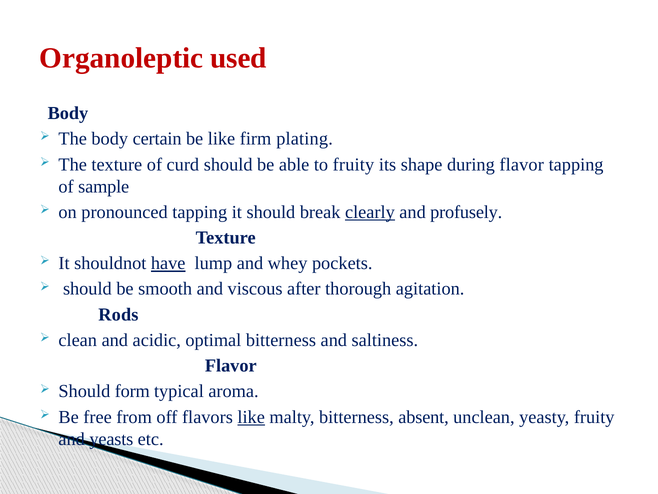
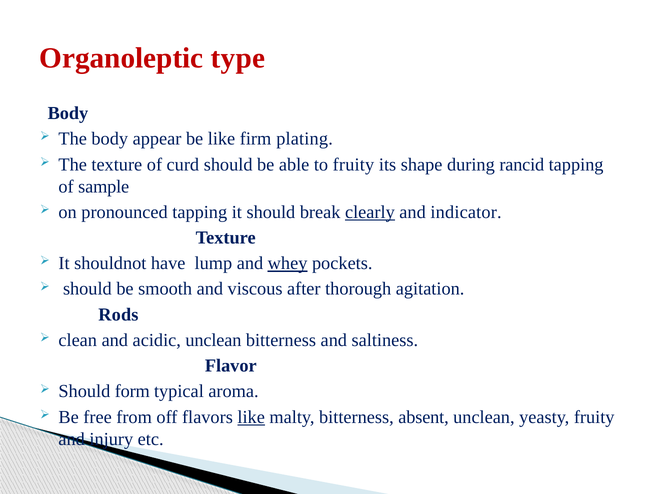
used: used -> type (238, 58)
certain: certain -> appear (157, 139)
during flavor: flavor -> rancid (522, 164)
profusely: profusely -> indicator (466, 212)
have underline: present -> none (168, 263)
whey underline: none -> present (288, 263)
acidic optimal: optimal -> unclean (213, 340)
yeasts: yeasts -> injury (111, 439)
